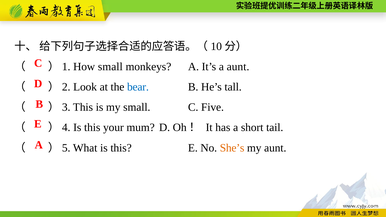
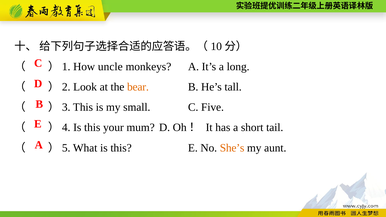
How small: small -> uncle (110, 67)
a aunt: aunt -> long (238, 67)
bear colour: blue -> orange (138, 87)
